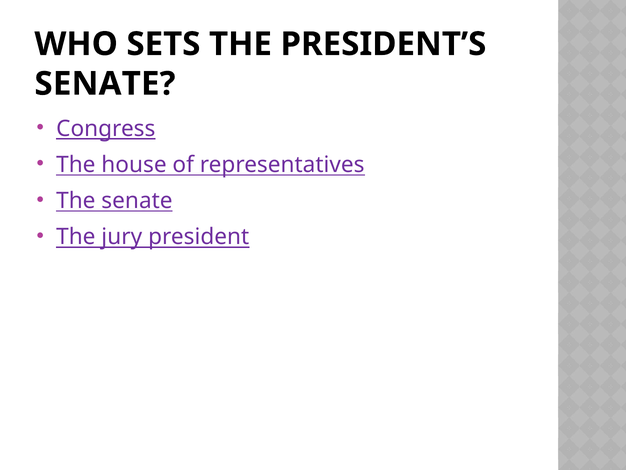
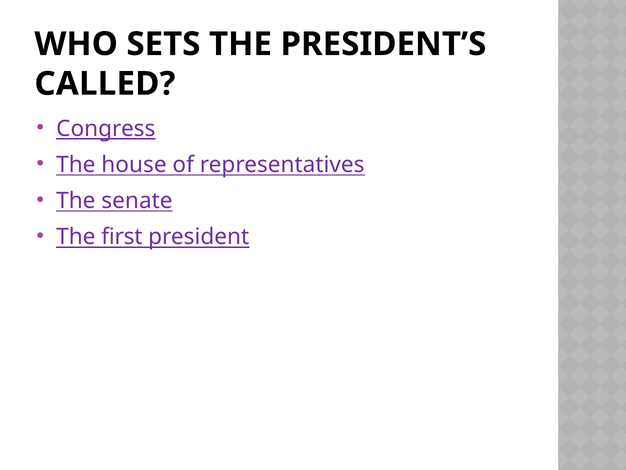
SENATE: SENATE -> CALLED (105, 84)
jury: jury -> first (122, 237)
